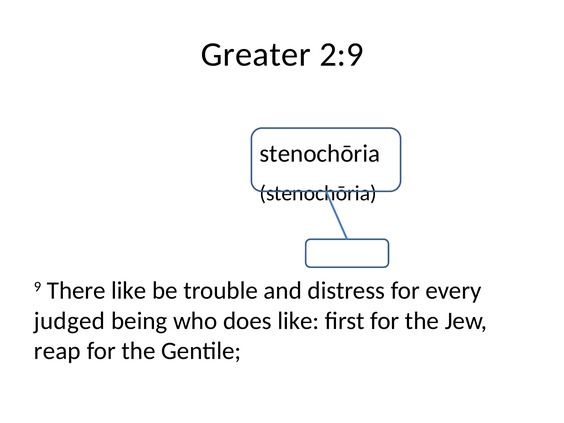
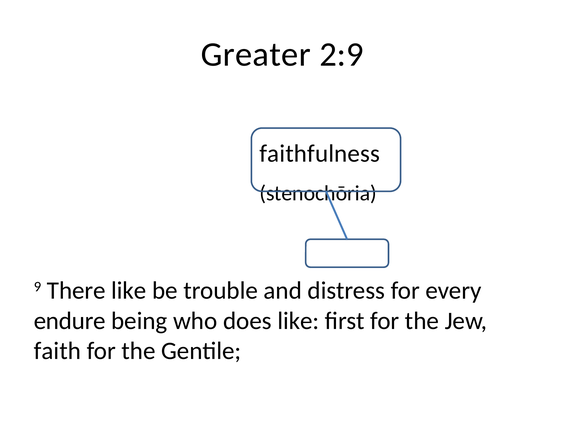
stenochōria: stenochōria -> faithfulness (320, 153)
judged: judged -> endure (70, 321)
reap: reap -> faith (57, 351)
